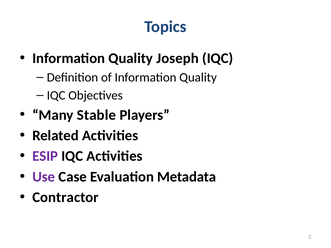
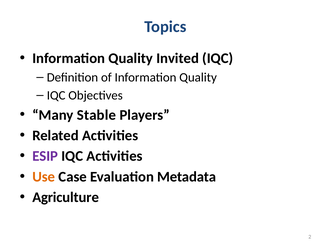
Joseph: Joseph -> Invited (178, 58)
Use colour: purple -> orange (44, 177)
Contractor: Contractor -> Agriculture (66, 197)
